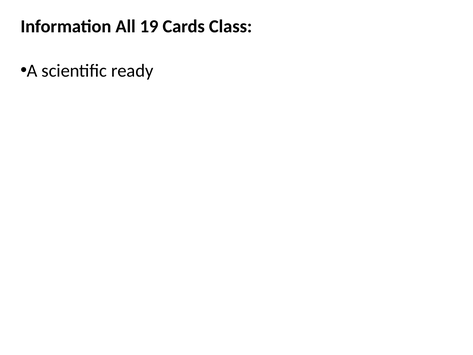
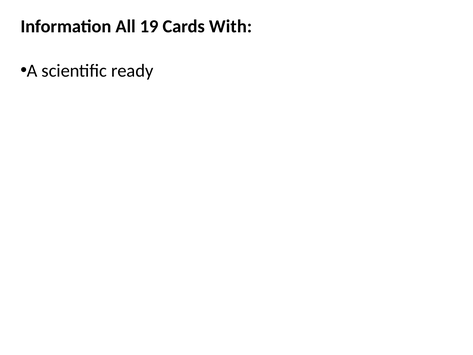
Class: Class -> With (230, 26)
